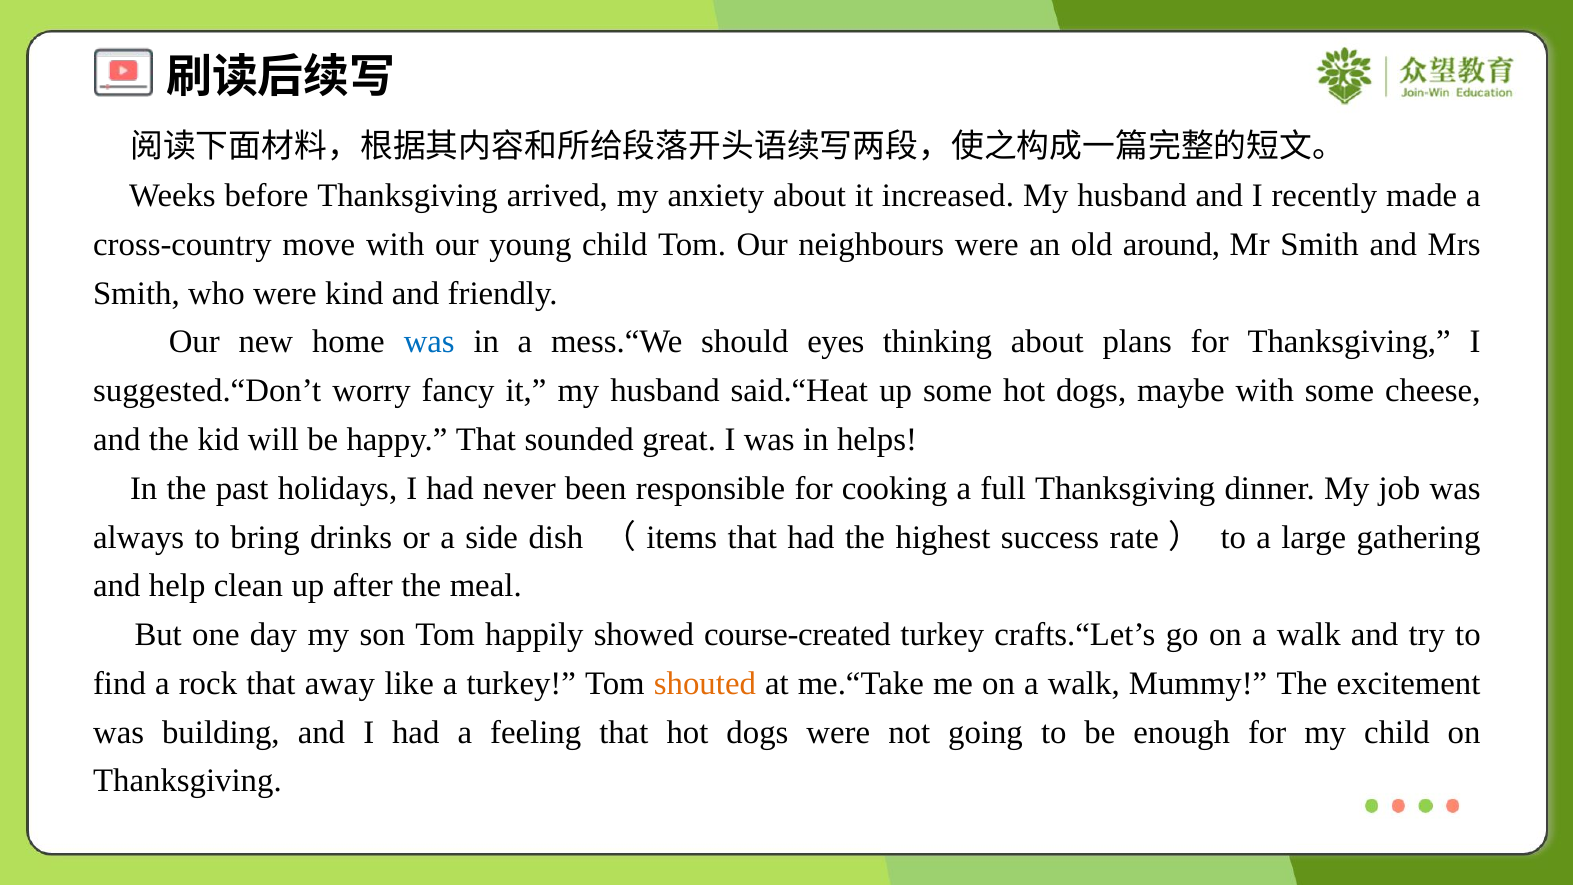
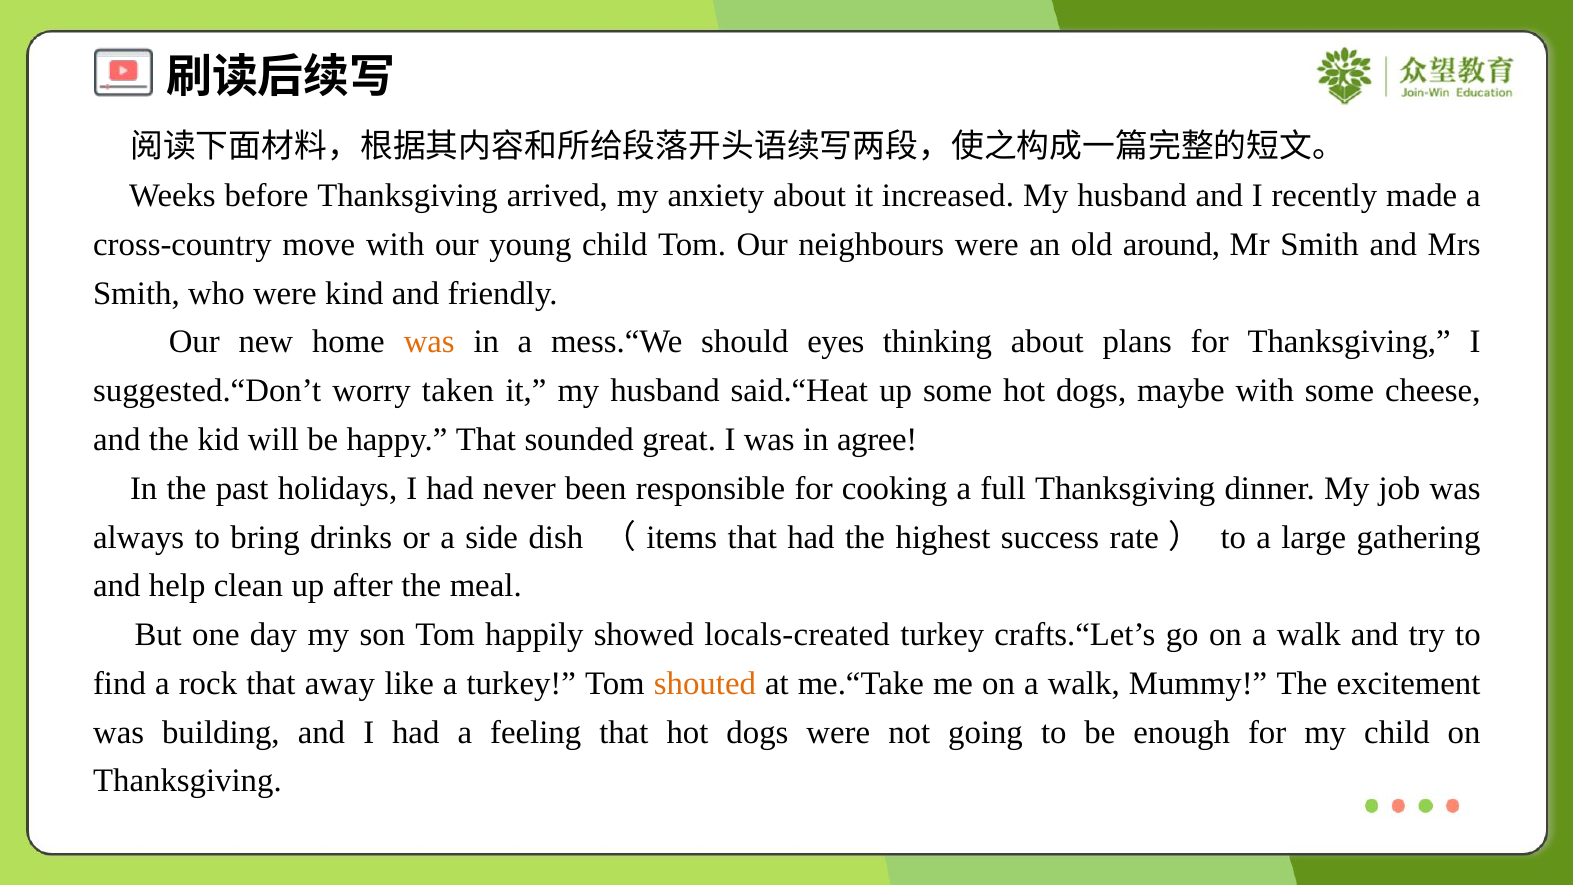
was colour: blue -> orange (429, 342)
fancy: fancy -> taken (458, 391)
helps: helps -> agree (877, 440)
course-created: course-created -> locals-created (797, 635)
